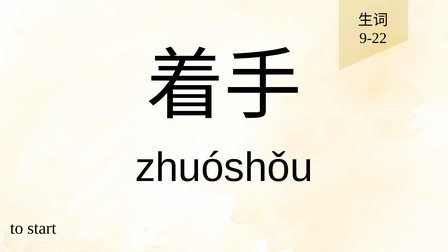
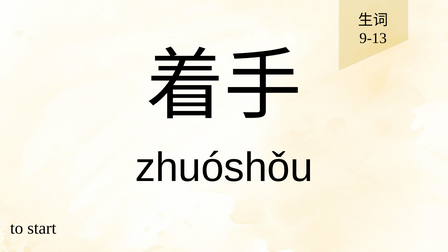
9-22: 9-22 -> 9-13 (373, 38)
